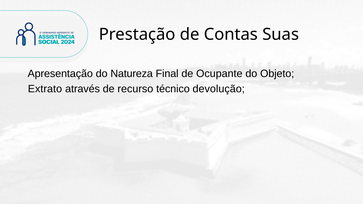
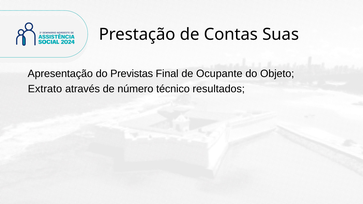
Natureza: Natureza -> Previstas (132, 74)
recurso: recurso -> número (135, 89)
devolução: devolução -> resultados (219, 89)
